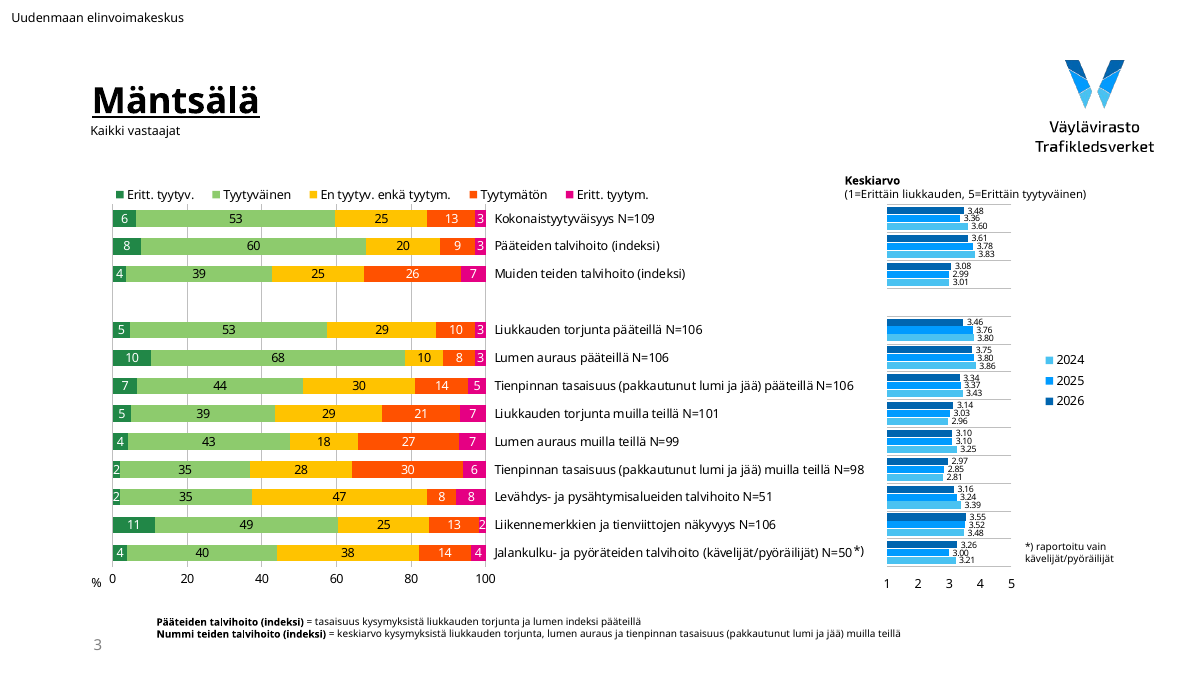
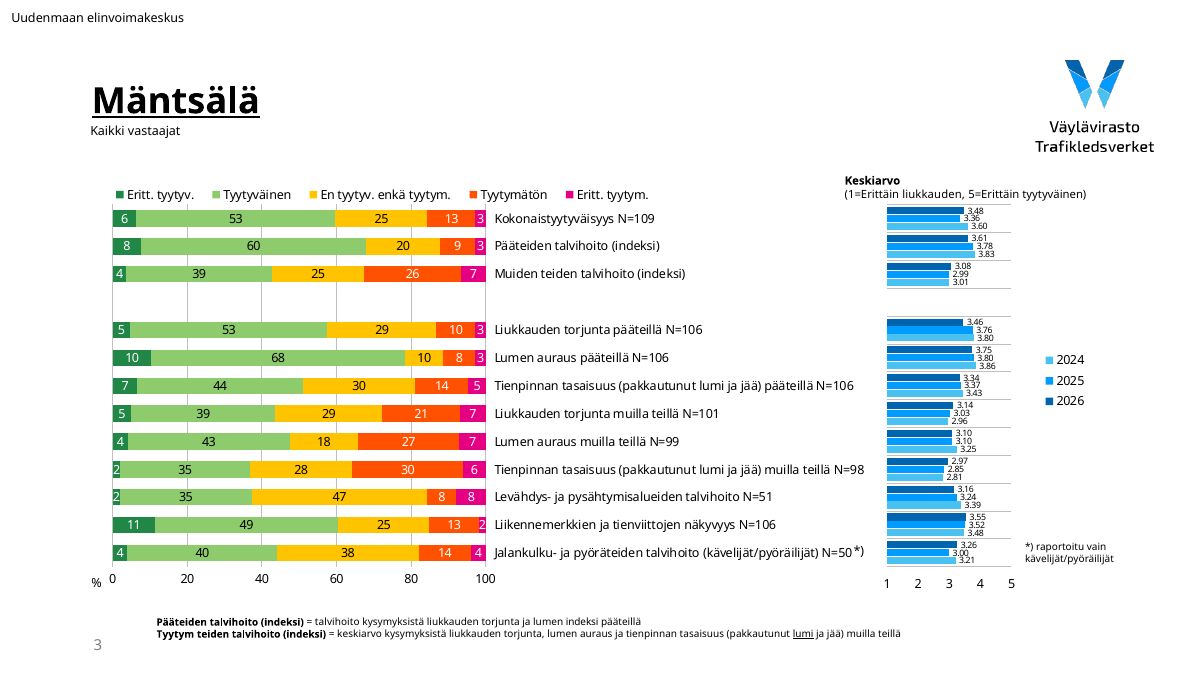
tasaisuus: tasaisuus -> talvihoito (337, 622)
Nummi: Nummi -> Tyytym (175, 634)
lumi underline: none -> present (803, 634)
